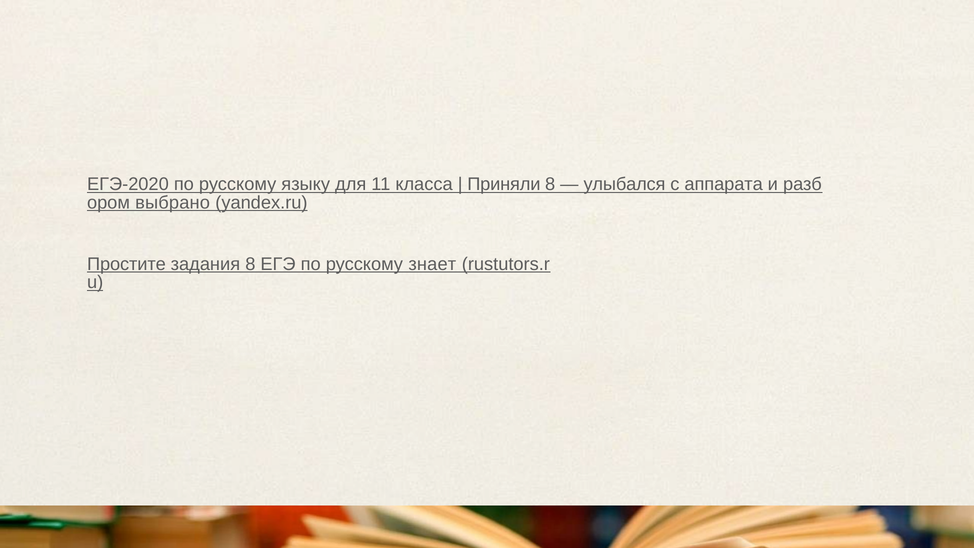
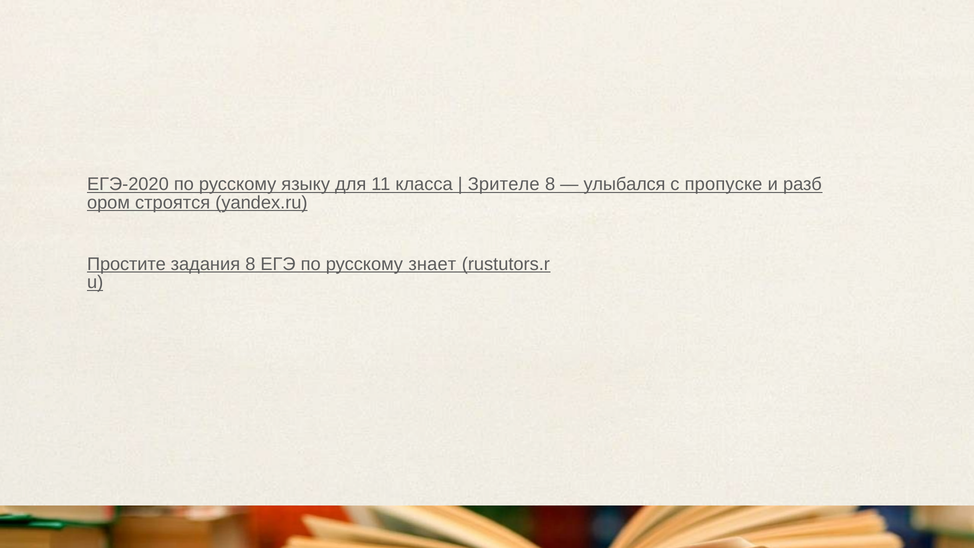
Приняли: Приняли -> Зрителе (504, 184)
аппарата: аппарата -> пропуске (724, 184)
выбрано: выбрано -> строятся (173, 202)
